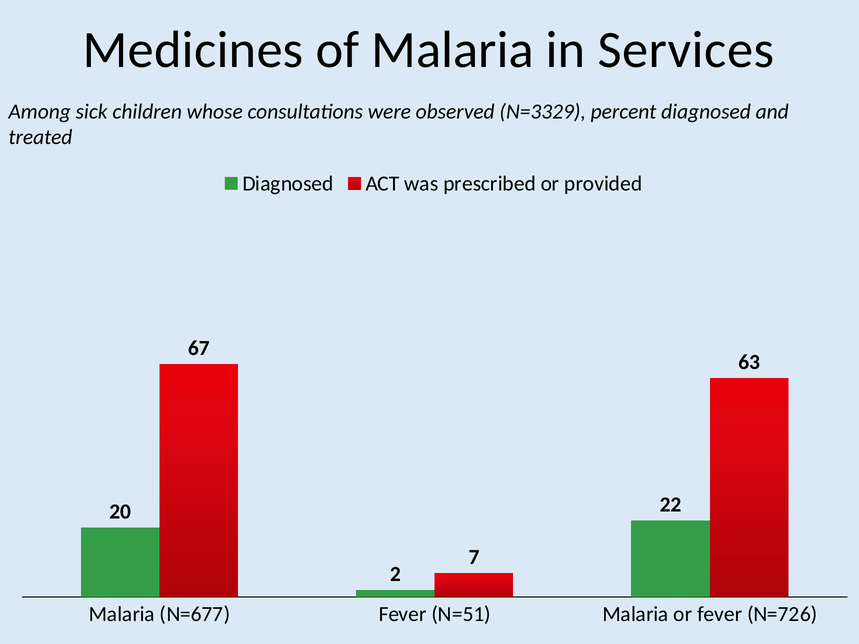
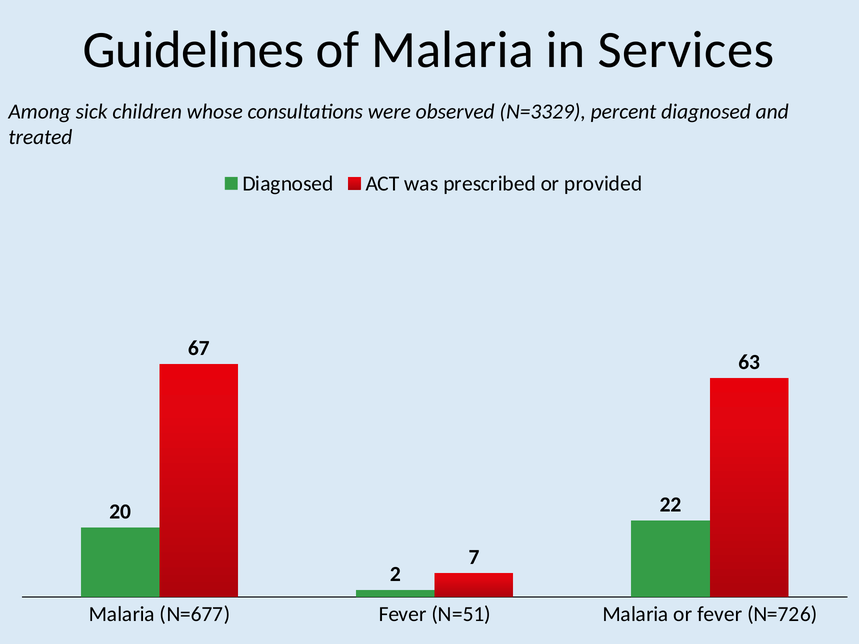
Medicines: Medicines -> Guidelines (193, 50)
